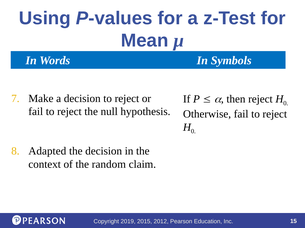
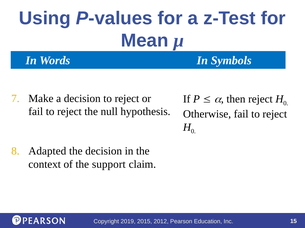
random: random -> support (109, 165)
